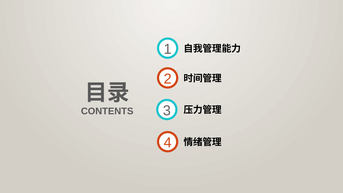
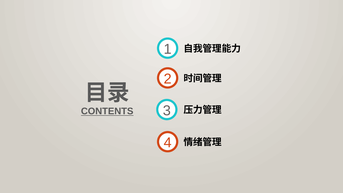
CONTENTS underline: none -> present (107, 111)
